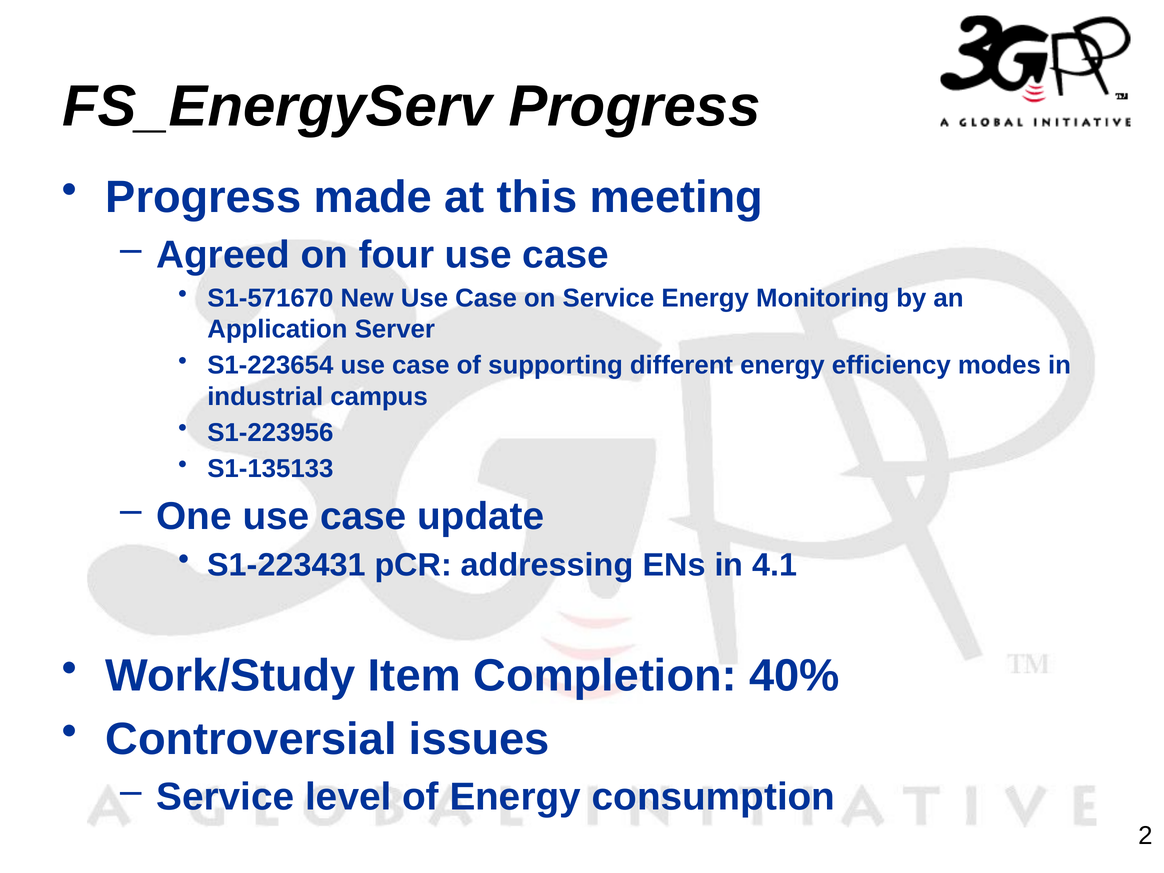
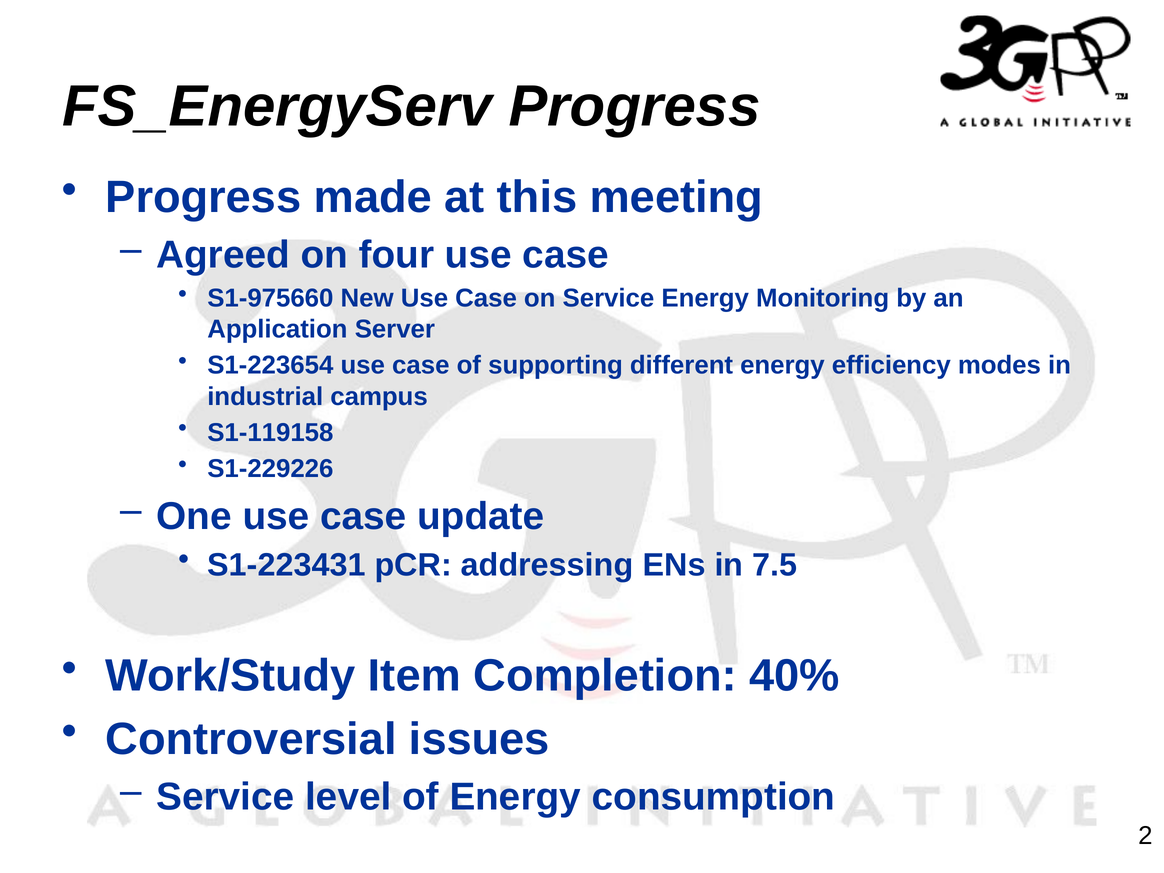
S1-571670: S1-571670 -> S1-975660 (270, 298)
S1-223956: S1-223956 -> S1-119158 (270, 433)
S1-135133: S1-135133 -> S1-229226 (270, 469)
4.1: 4.1 -> 7.5 (775, 565)
